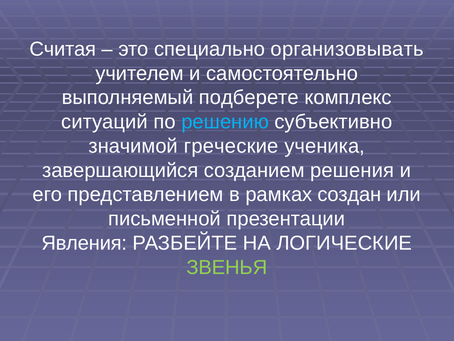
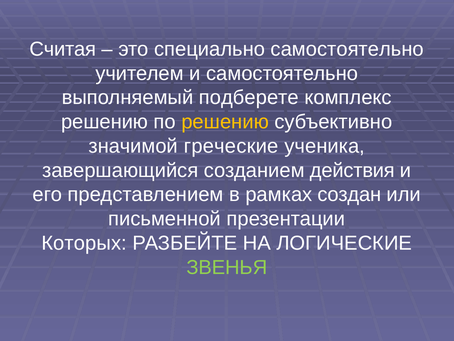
специально организовывать: организовывать -> самостоятельно (347, 49)
ситуаций: ситуаций -> решению (105, 122)
решению colour: light blue -> yellow (225, 122)
решения: решения -> действия (352, 170)
Явления: Явления -> Которых (84, 243)
